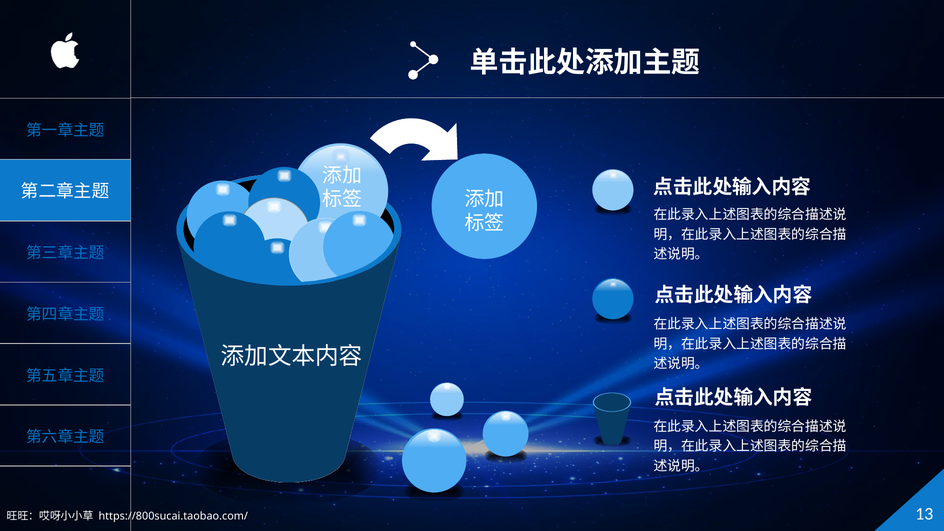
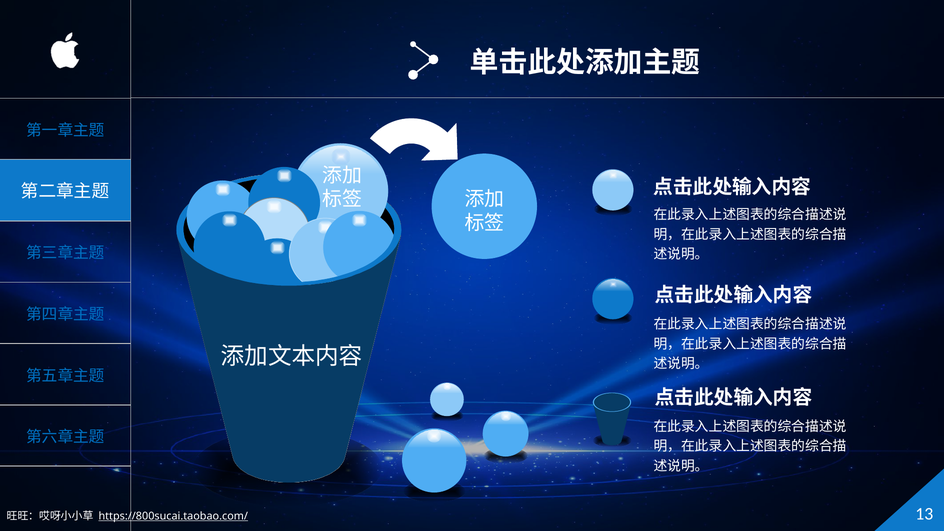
https://800sucai.taobao.com/ underline: none -> present (173, 516)
